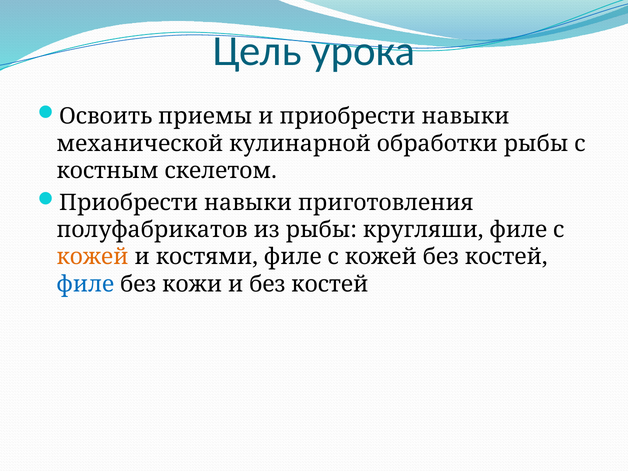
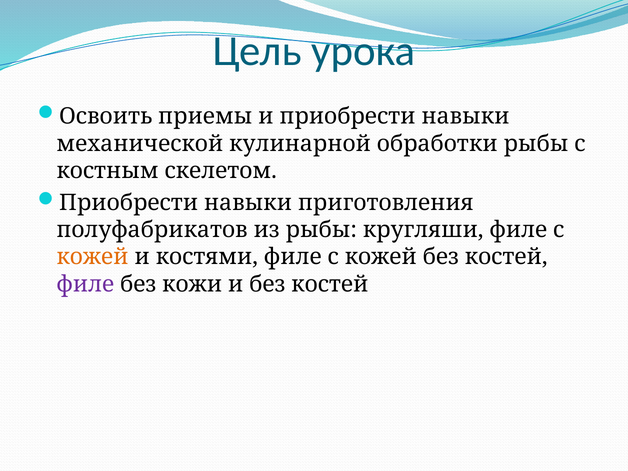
филе colour: blue -> purple (85, 284)
